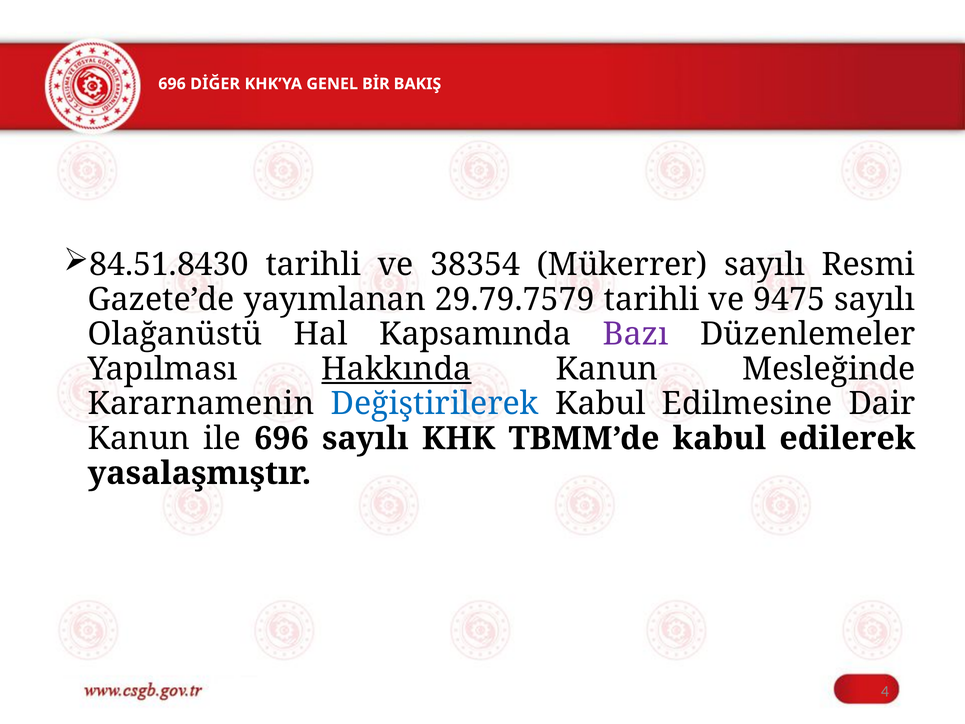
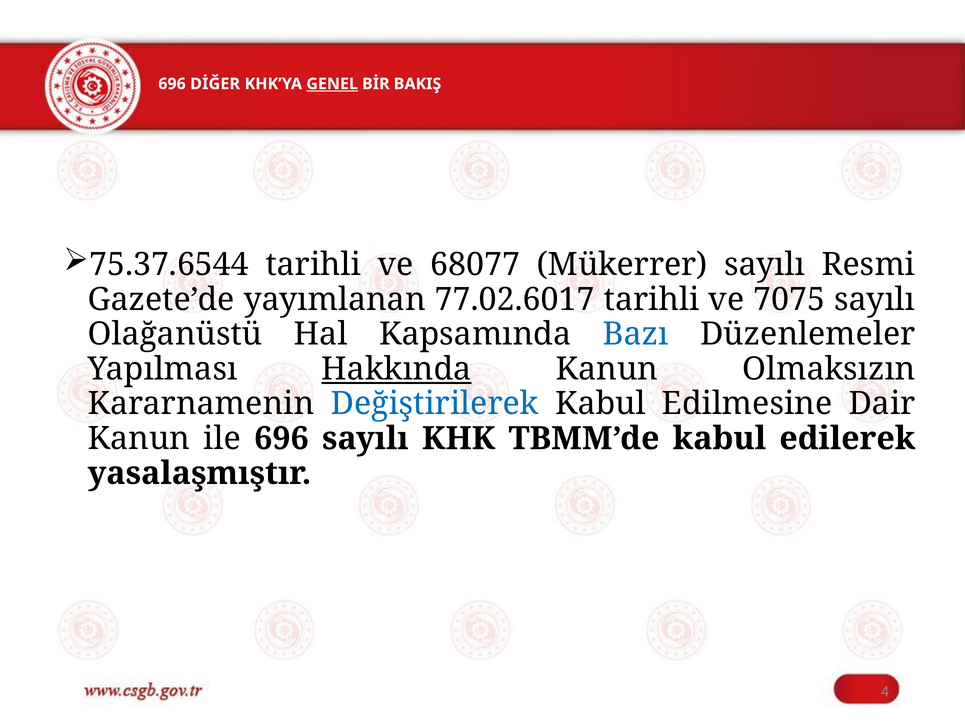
GENEL underline: none -> present (332, 84)
84.51.8430: 84.51.8430 -> 75.37.6544 (169, 265)
38354: 38354 -> 68077 (475, 265)
29.79.7579: 29.79.7579 -> 77.02.6017 (515, 299)
9475: 9475 -> 7075 (789, 299)
Bazı colour: purple -> blue (636, 334)
Mesleğinde: Mesleğinde -> Olmaksızın (829, 369)
